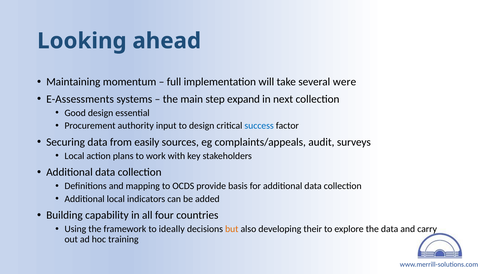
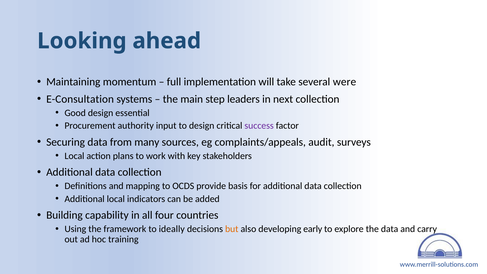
E-Assessments: E-Assessments -> E-Consultation (80, 99)
expand: expand -> leaders (244, 99)
success colour: blue -> purple (259, 126)
easily: easily -> many (147, 142)
their: their -> early (313, 229)
